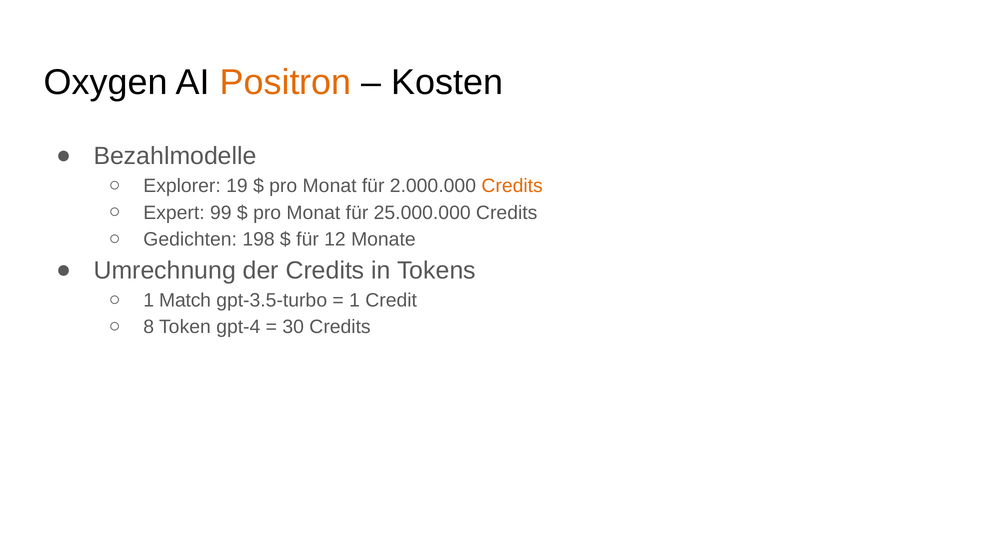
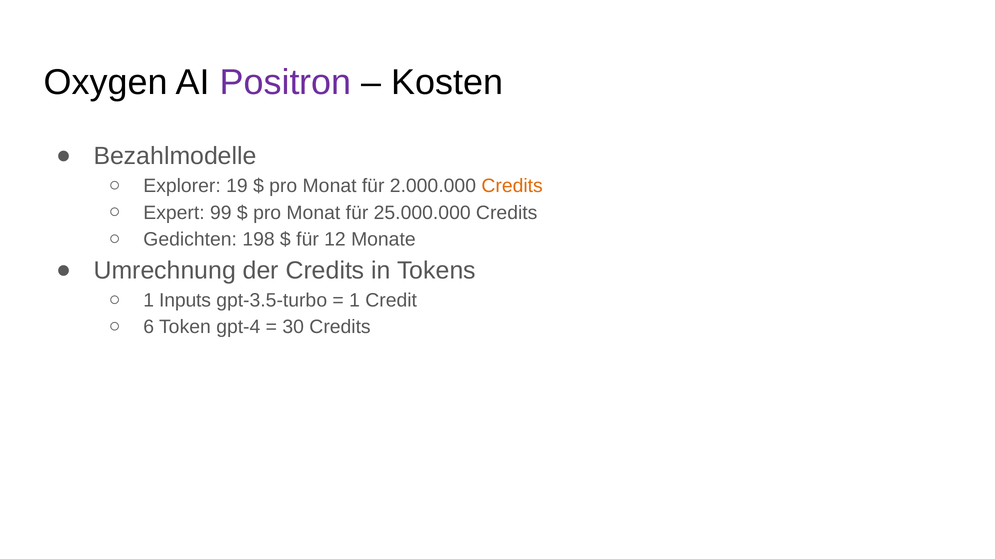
Positron colour: orange -> purple (286, 82)
Match: Match -> Inputs (185, 301)
8: 8 -> 6 (149, 327)
